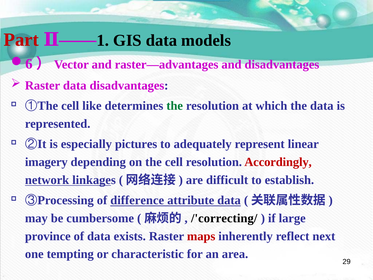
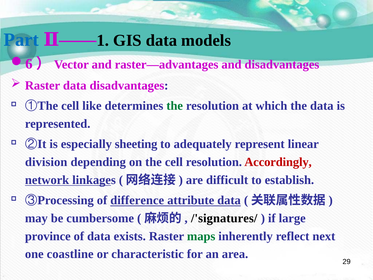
Part colour: red -> blue (21, 40)
pictures: pictures -> sheeting (136, 144)
imagery: imagery -> division (46, 162)
/'correcting/: /'correcting/ -> /'signatures/ (224, 218)
maps colour: red -> green (201, 236)
tempting: tempting -> coastline (70, 254)
